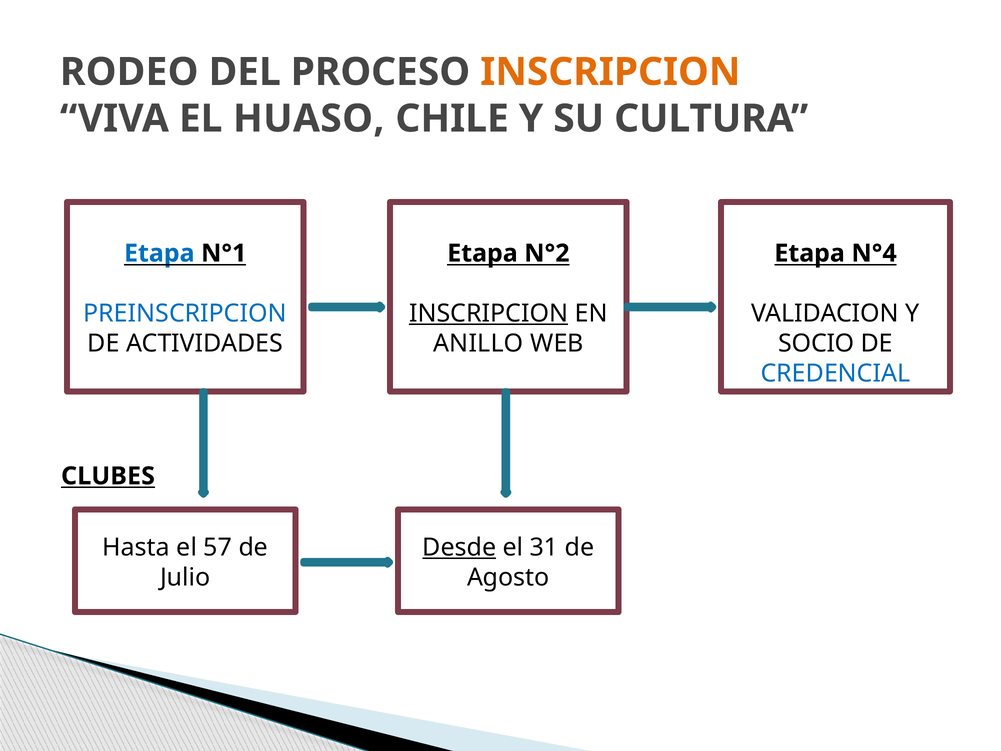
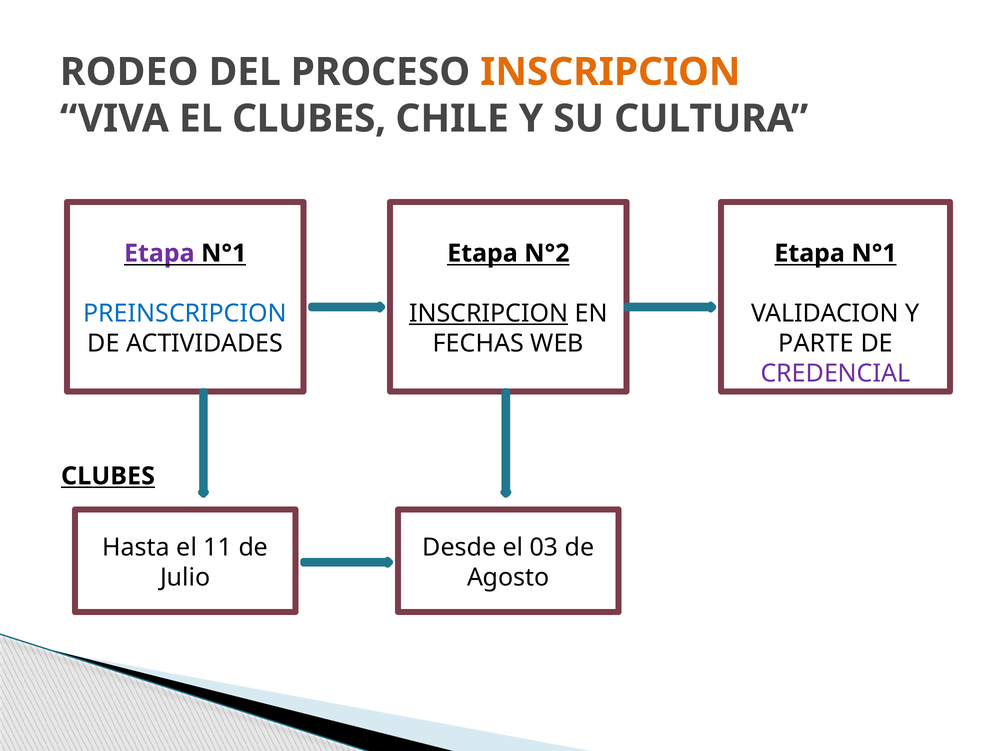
EL HUASO: HUASO -> CLUBES (309, 119)
Etapa colour: blue -> purple (159, 253)
N°4: N°4 -> N°1 (874, 253)
ANILLO: ANILLO -> FECHAS (478, 343)
SOCIO: SOCIO -> PARTE (816, 343)
CREDENCIAL colour: blue -> purple (835, 373)
57: 57 -> 11 (218, 547)
Desde underline: present -> none (459, 547)
31: 31 -> 03 (544, 547)
